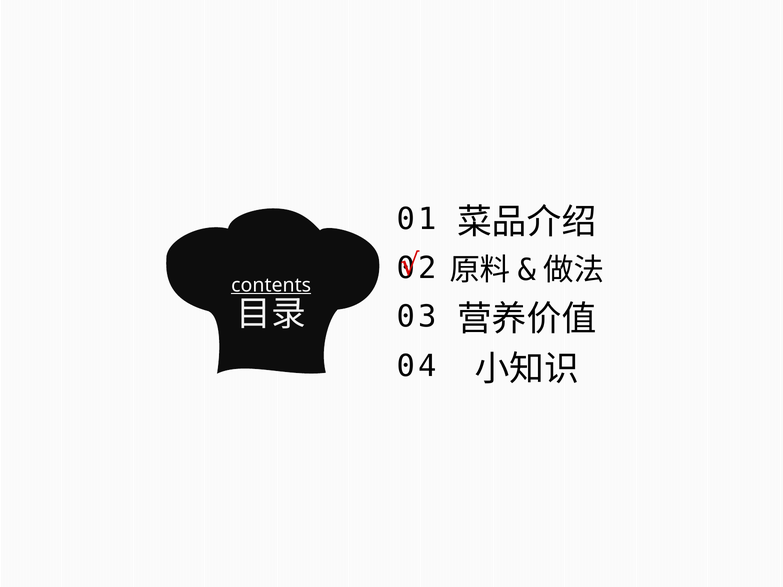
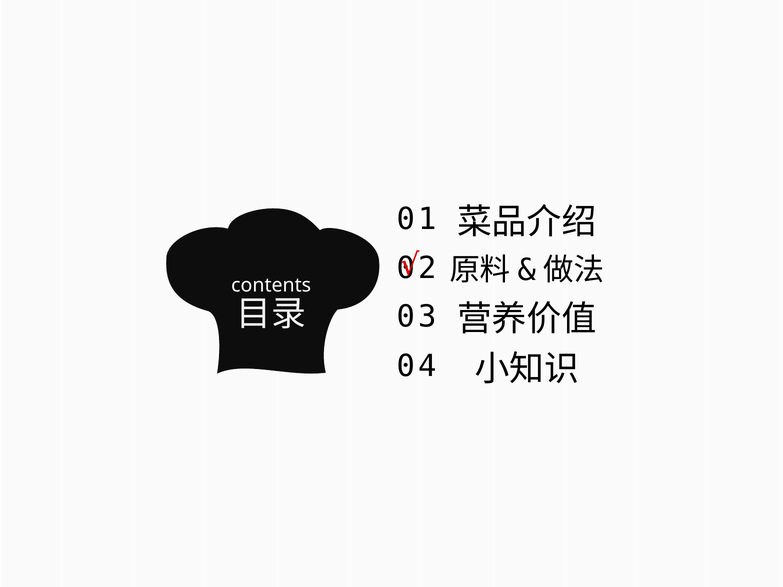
contents underline: present -> none (271, 285)
